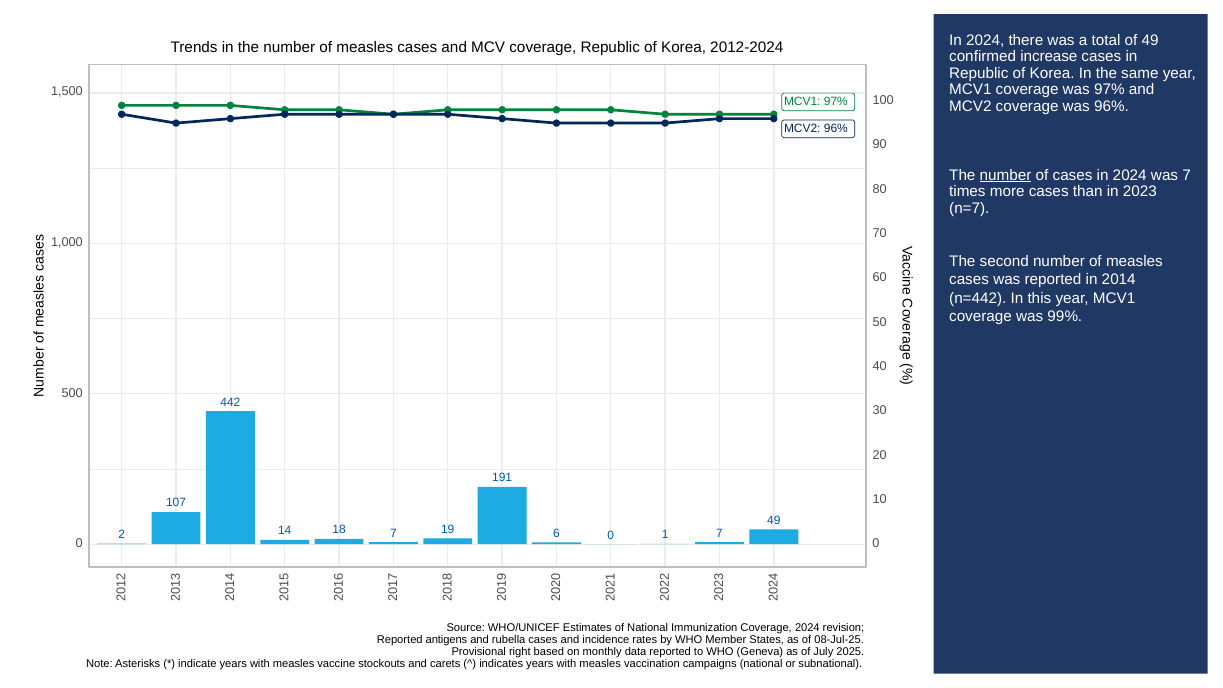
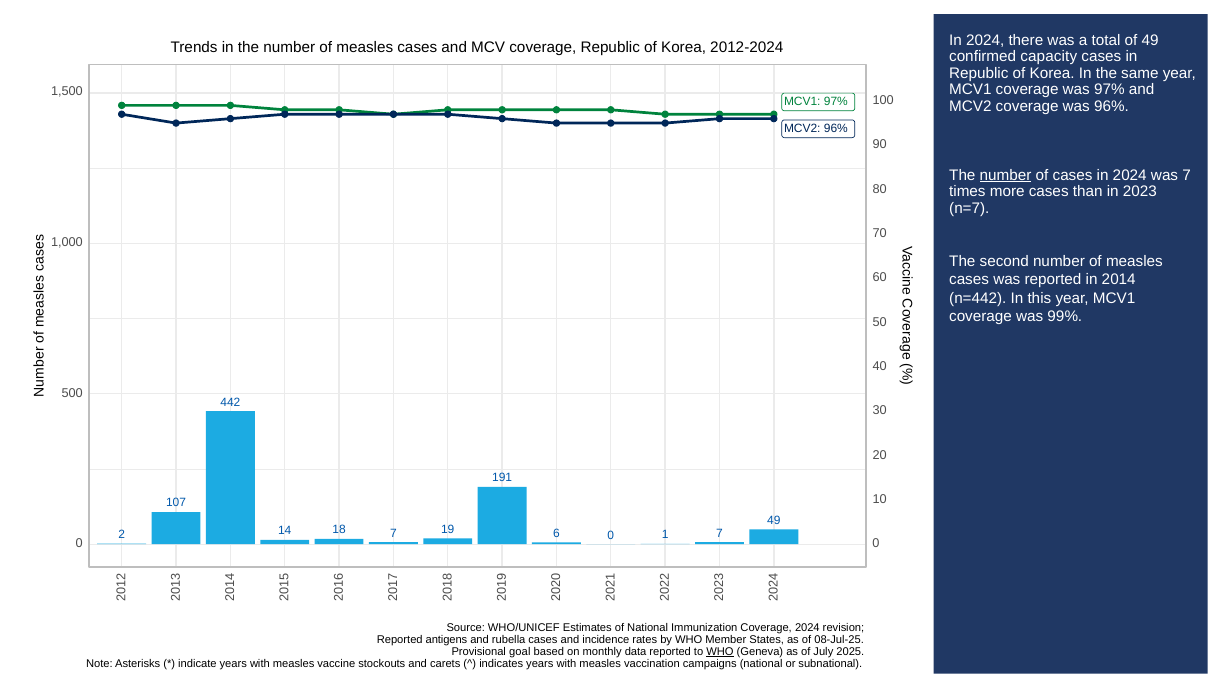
increase: increase -> capacity (1049, 57)
right: right -> goal (520, 652)
WHO underline: none -> present (720, 652)
